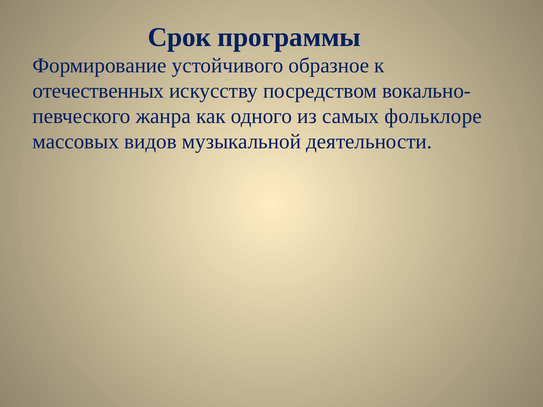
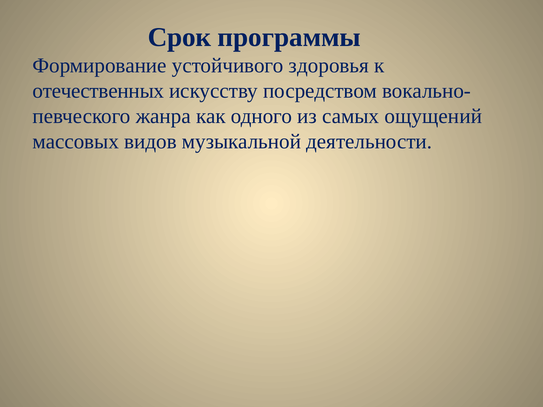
образное: образное -> здоровья (329, 66)
фольклоре: фольклоре -> ощущений (433, 116)
